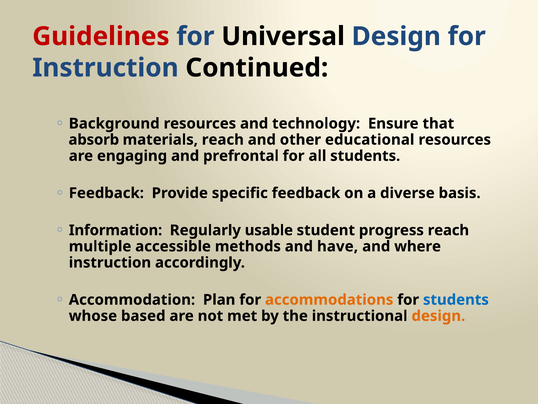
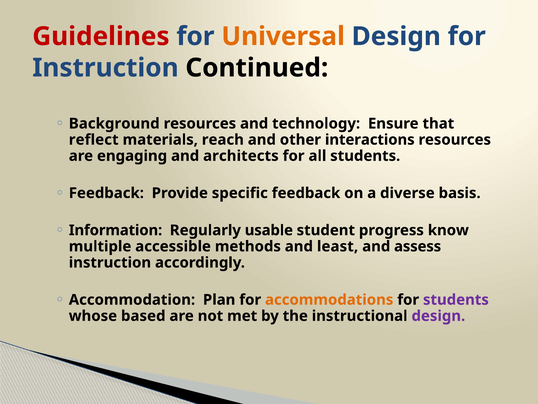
Universal colour: black -> orange (283, 36)
absorb: absorb -> reflect (94, 140)
educational: educational -> interactions (370, 140)
prefrontal: prefrontal -> architects (241, 156)
progress reach: reach -> know (448, 230)
have: have -> least (338, 246)
where: where -> assess (418, 246)
students colour: blue -> purple (456, 299)
design colour: orange -> purple (438, 316)
